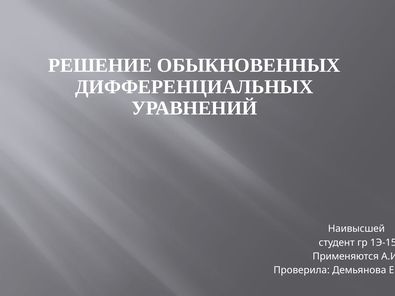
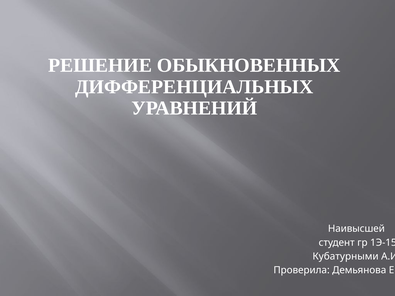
Применяются: Применяются -> Кубатурными (346, 257)
